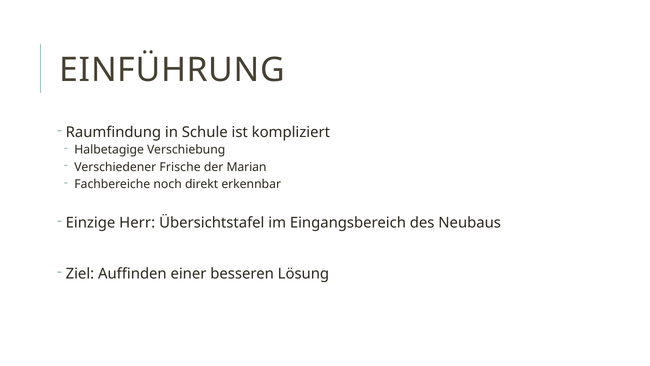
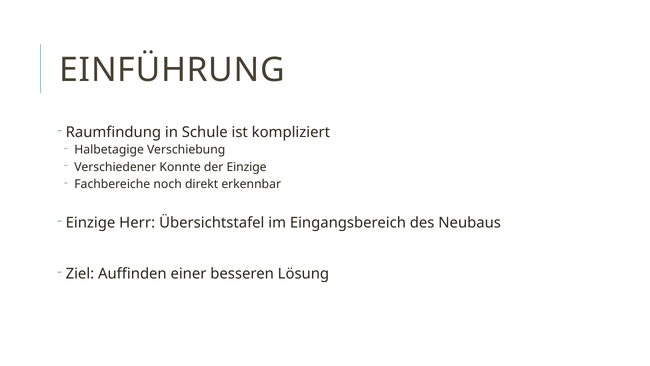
Frische: Frische -> Konnte (180, 167)
der Marian: Marian -> Einzige (247, 167)
